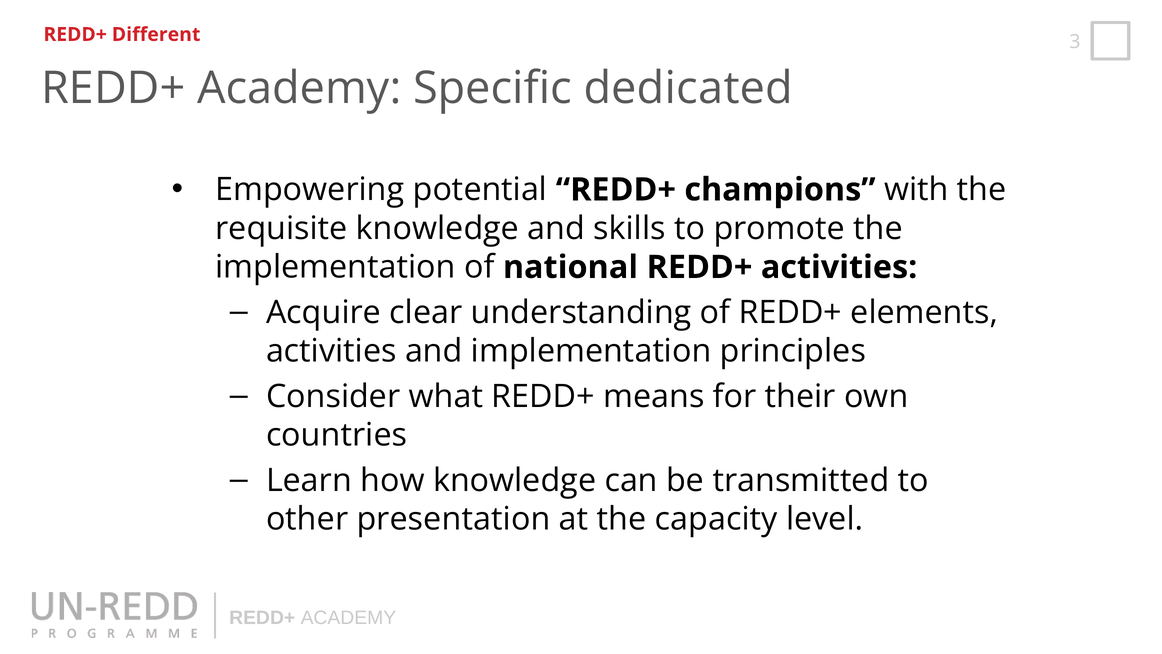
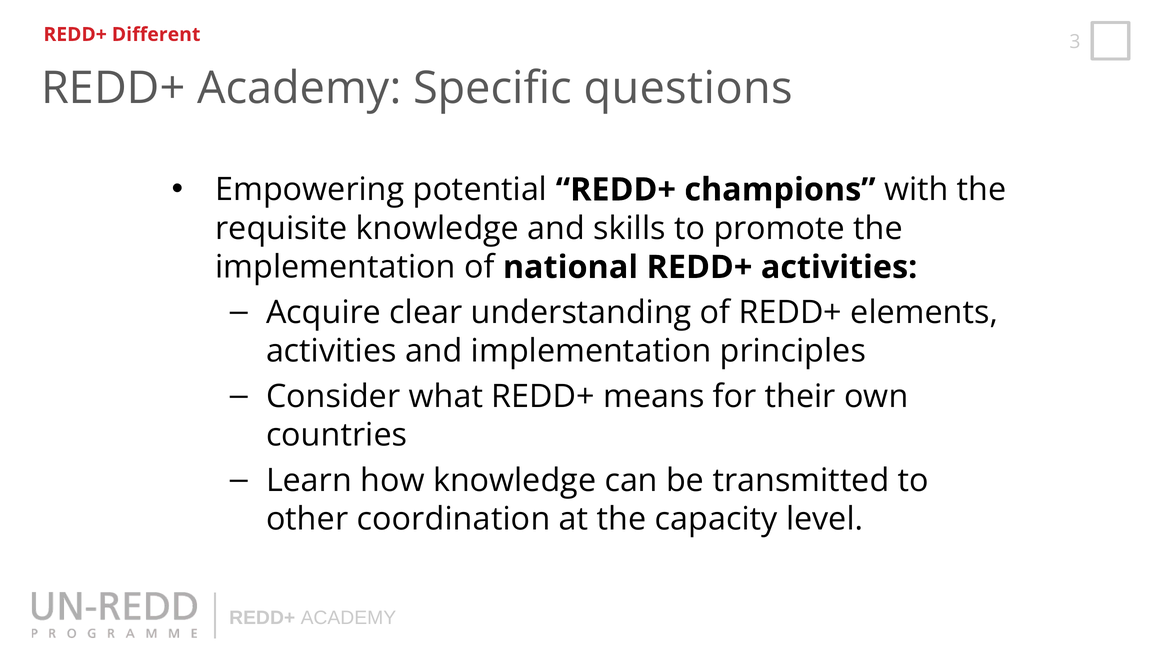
dedicated: dedicated -> questions (688, 88)
presentation: presentation -> coordination (453, 519)
